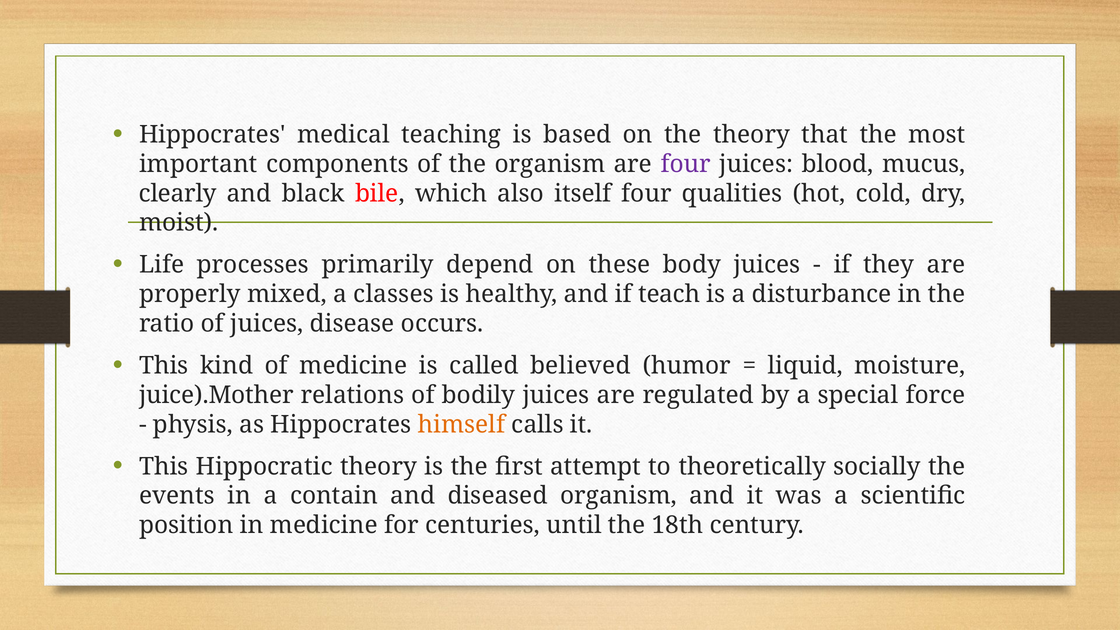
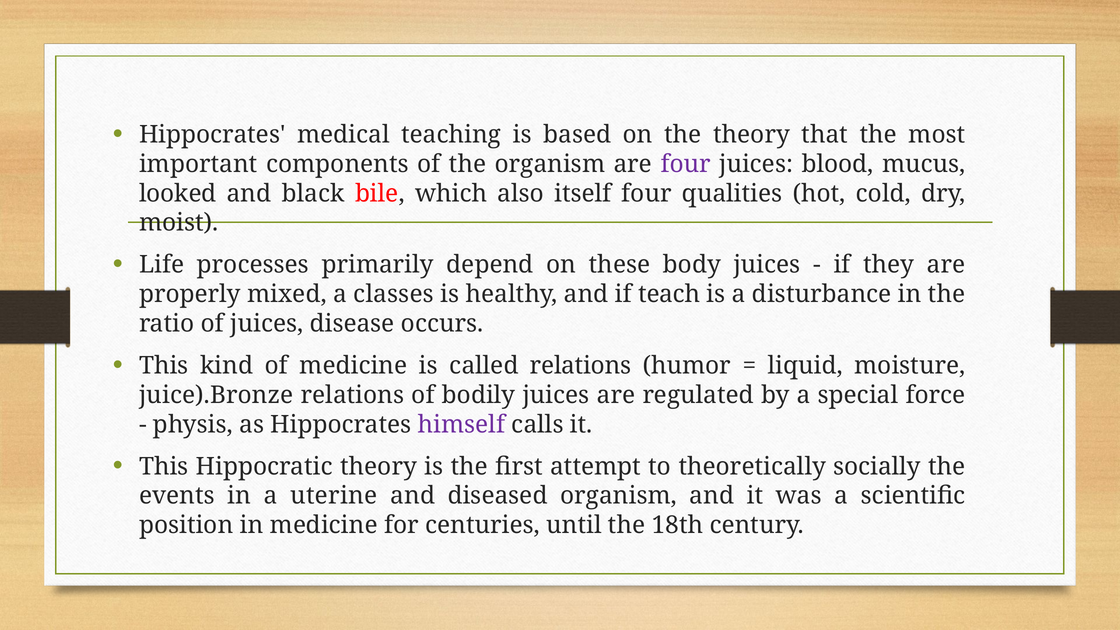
clearly: clearly -> looked (178, 193)
called believed: believed -> relations (581, 366)
juice).Mother: juice).Mother -> juice).Bronze (216, 395)
himself colour: orange -> purple (461, 424)
contain: contain -> uterine (334, 496)
